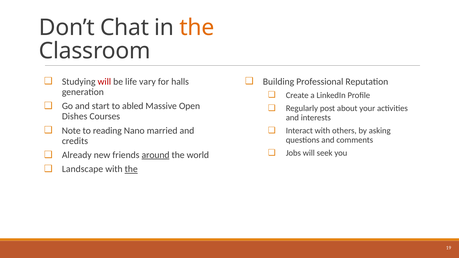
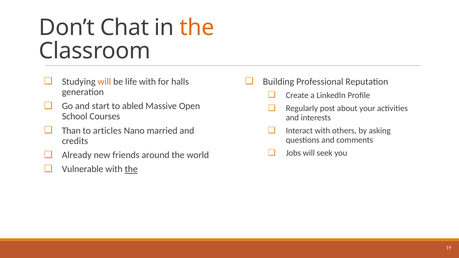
will colour: red -> orange (104, 82)
life vary: vary -> with (148, 82)
Dishes: Dishes -> School (75, 116)
Note: Note -> Than (71, 131)
reading: reading -> articles (107, 131)
around underline: present -> none (156, 155)
Landscape: Landscape -> Vulnerable (83, 169)
